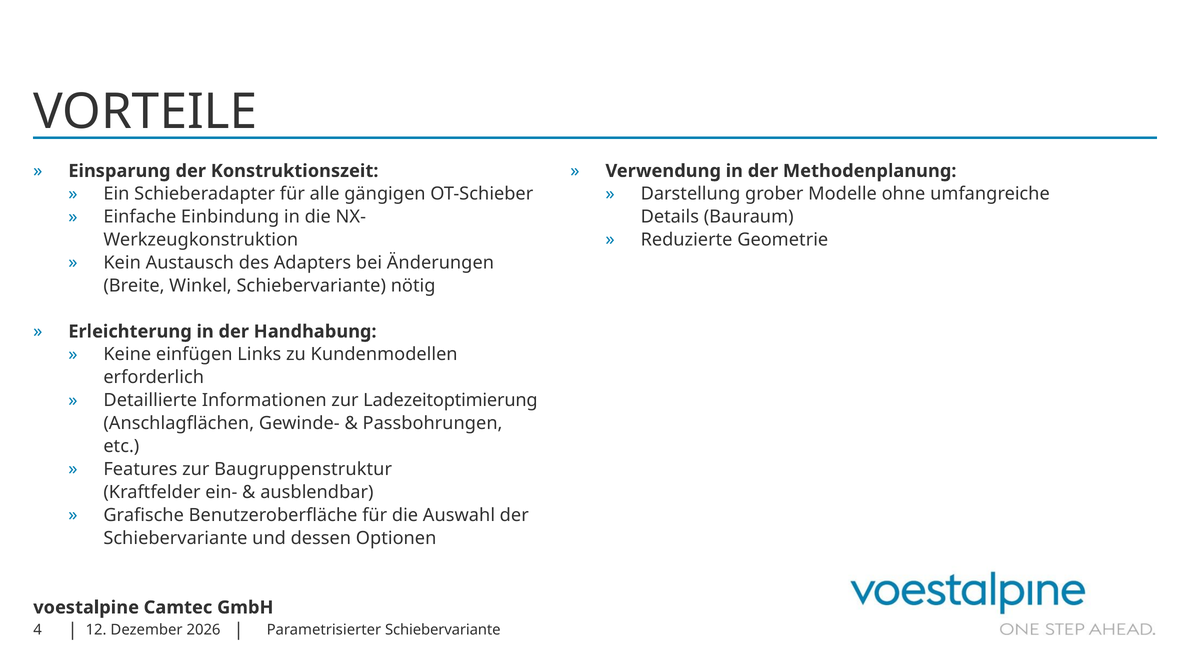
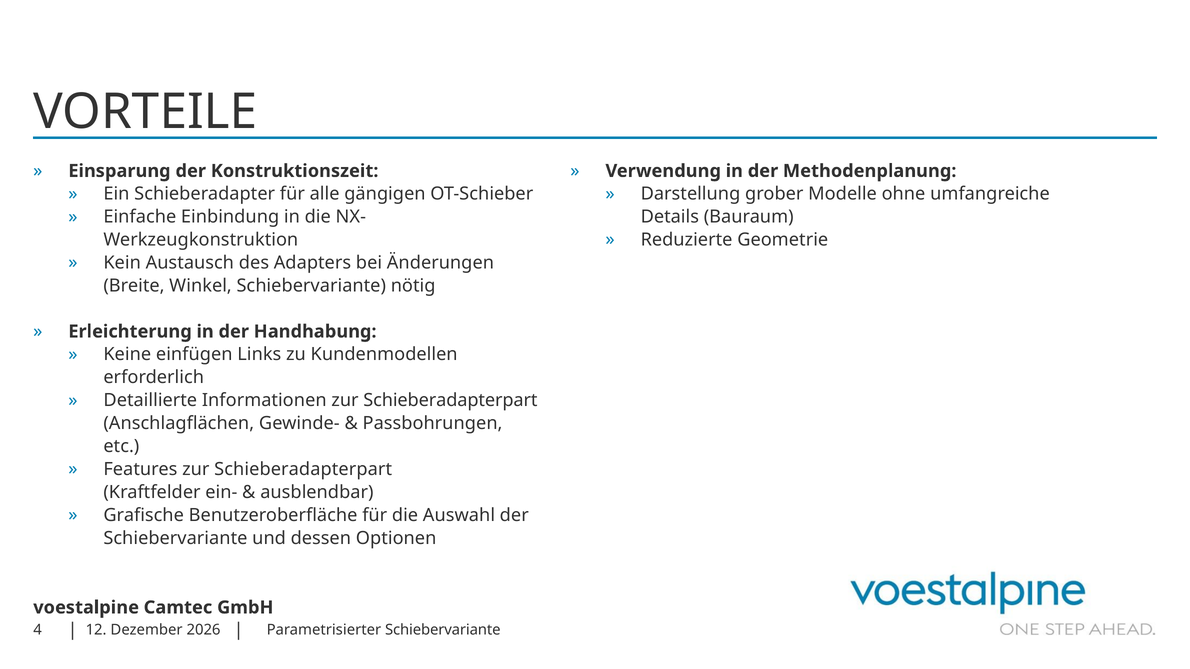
Informationen zur Ladezeitoptimierung: Ladezeitoptimierung -> Schieberadapterpart (450, 401)
Features zur Baugruppenstruktur: Baugruppenstruktur -> Schieberadapterpart (303, 469)
